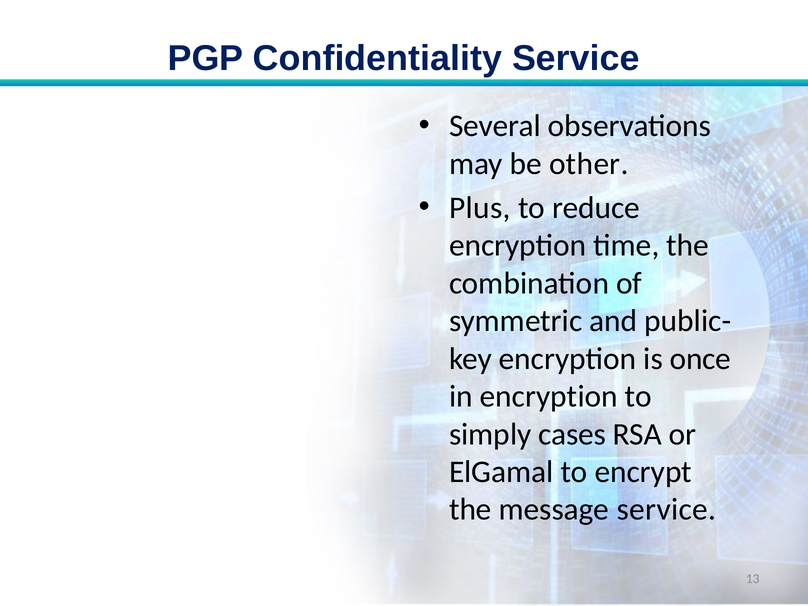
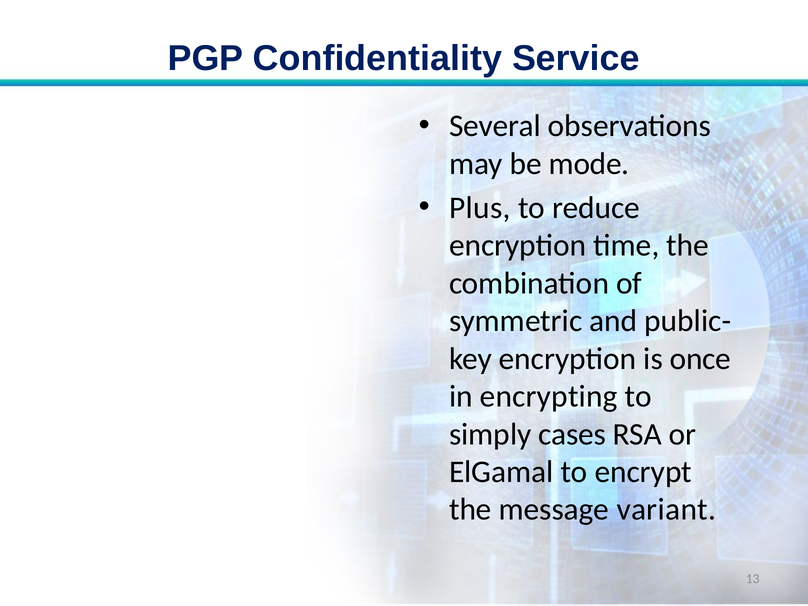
other: other -> mode (589, 164)
in encryption: encryption -> encrypting (549, 396)
message service: service -> variant (666, 510)
